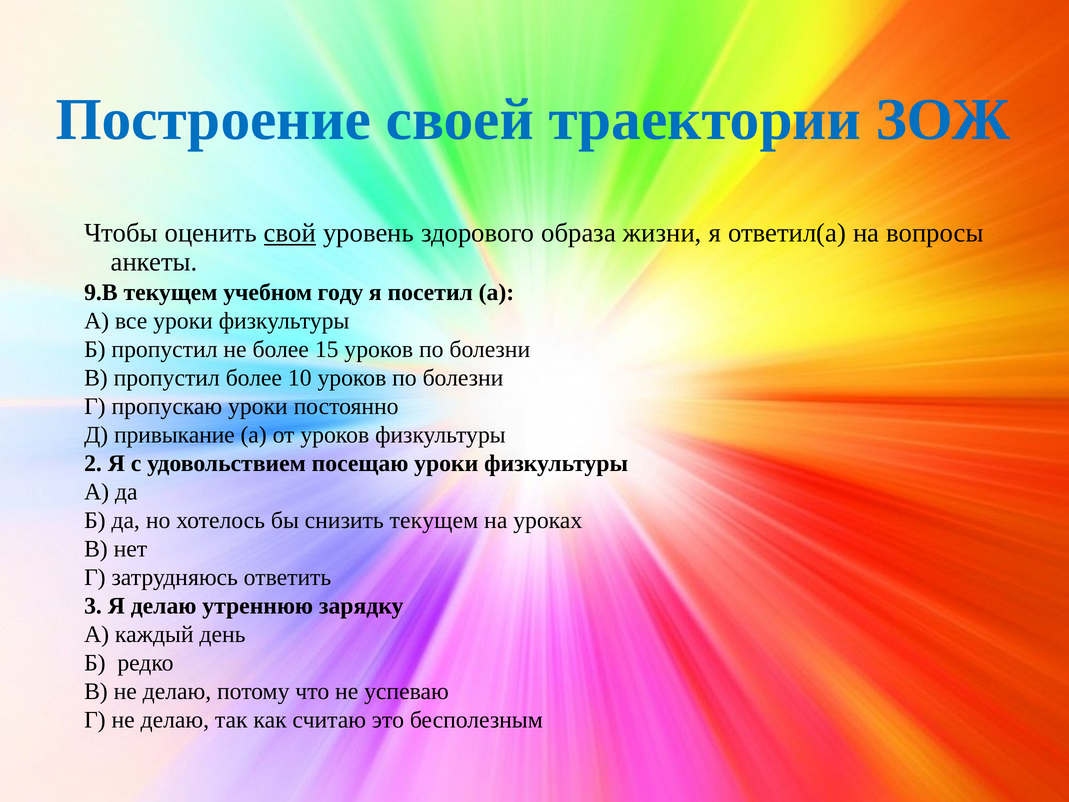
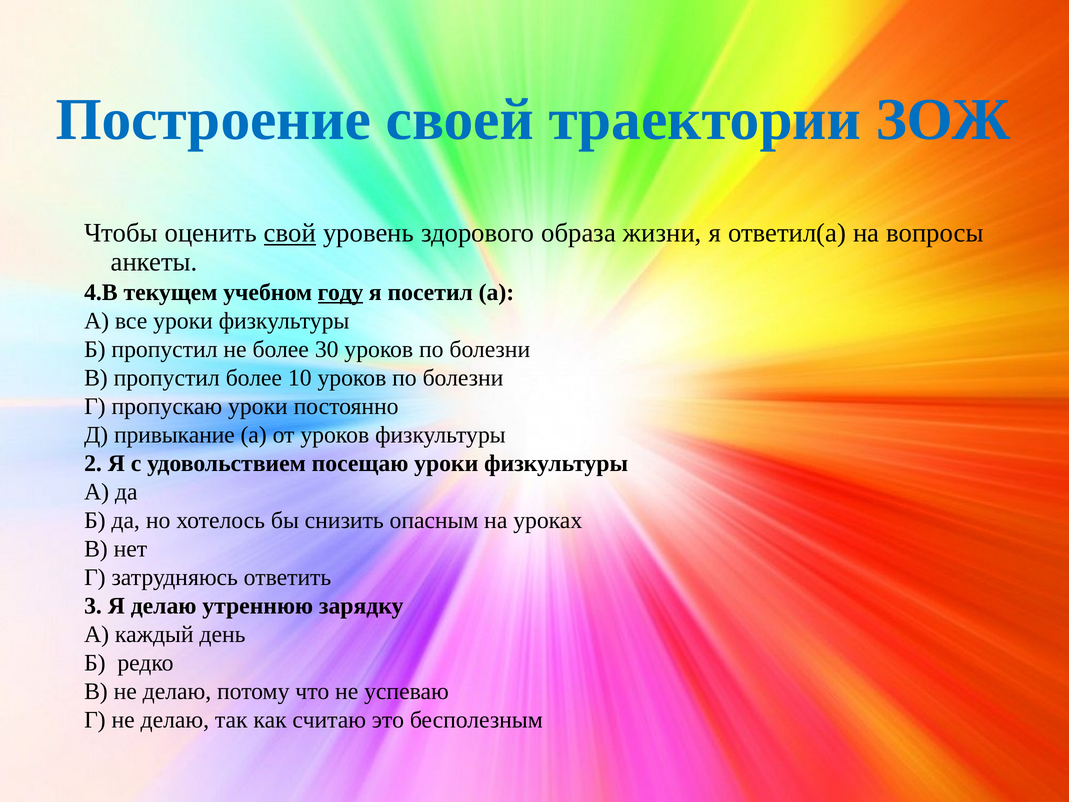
9.В: 9.В -> 4.В (101, 292)
году underline: none -> present (340, 292)
15: 15 -> 30 (327, 349)
снизить текущем: текущем -> опасным (434, 520)
